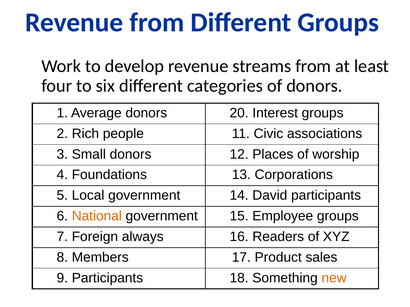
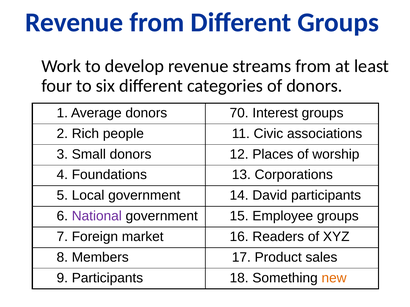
20: 20 -> 70 (239, 113)
National colour: orange -> purple (97, 216)
always: always -> market (143, 237)
